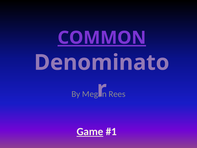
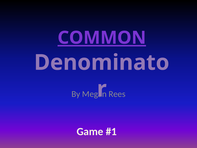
Game underline: present -> none (90, 131)
